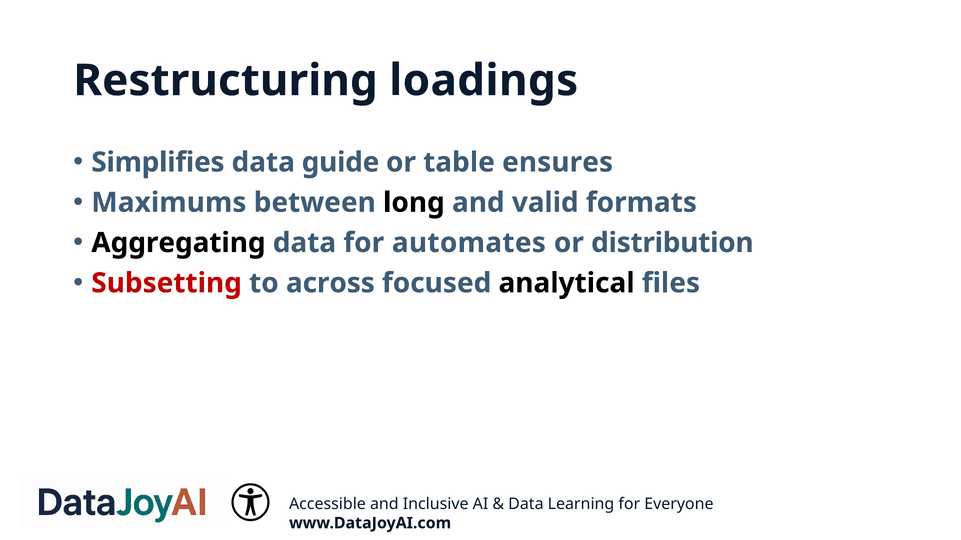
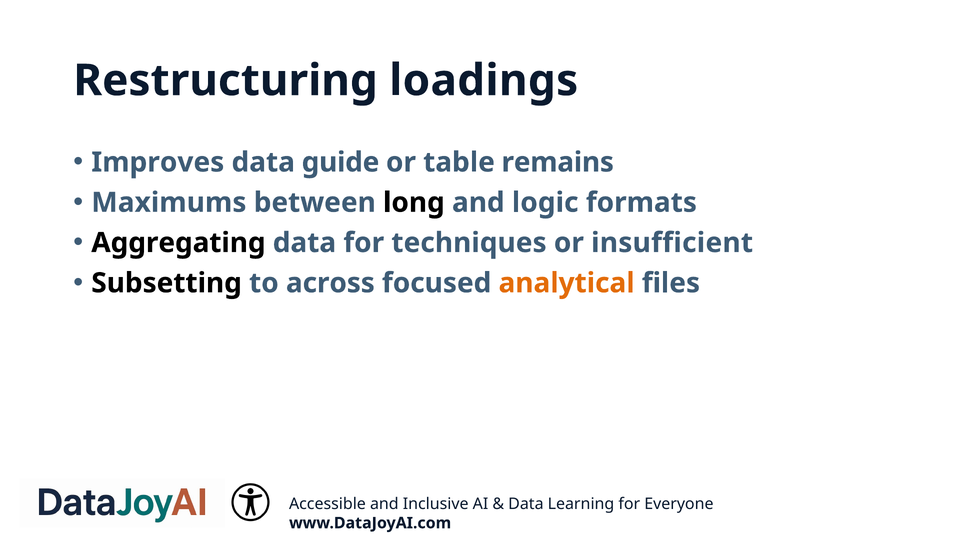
Simplifies: Simplifies -> Improves (158, 162)
ensures: ensures -> remains (558, 162)
valid: valid -> logic (545, 203)
automates: automates -> techniques (469, 243)
distribution: distribution -> insufficient (672, 243)
Subsetting colour: red -> black (167, 283)
analytical colour: black -> orange (567, 283)
